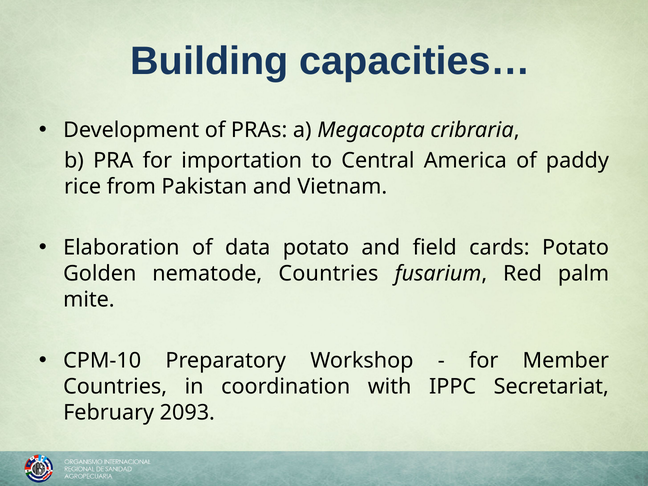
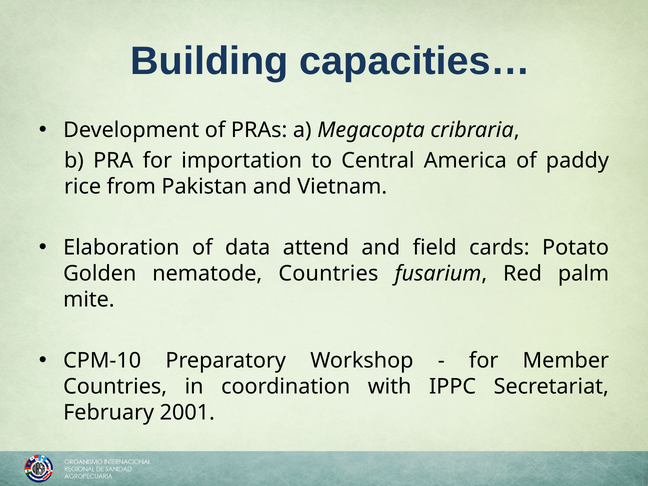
data potato: potato -> attend (316, 248)
2093: 2093 -> 2001 (187, 413)
